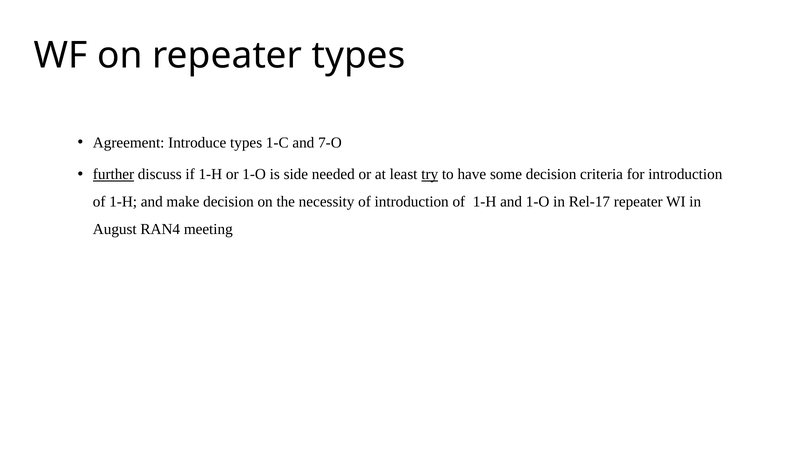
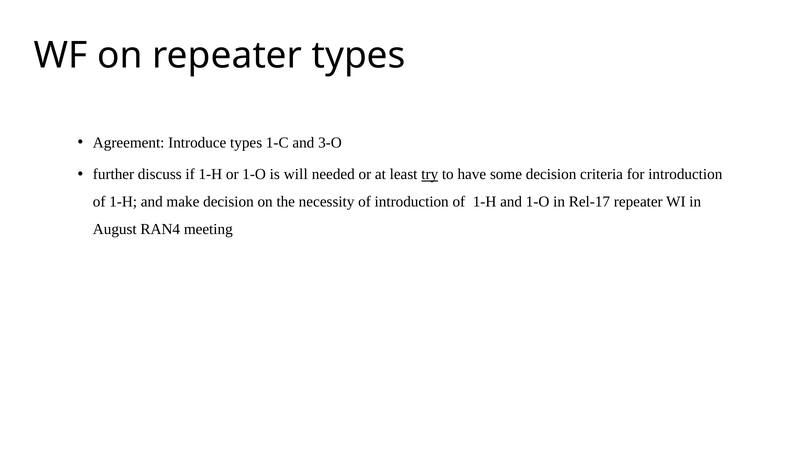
7-O: 7-O -> 3-O (330, 143)
further underline: present -> none (113, 174)
side: side -> will (296, 174)
